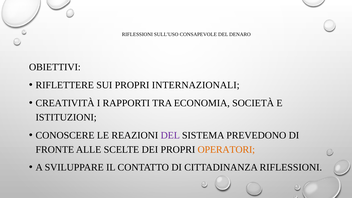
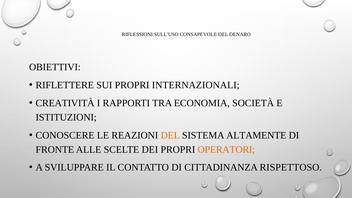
DEL colour: purple -> orange (170, 135)
PREVEDONO: PREVEDONO -> ALTAMENTE (256, 135)
CITTADINANZA RIFLESSIONI: RIFLESSIONI -> RISPETTOSO (291, 167)
